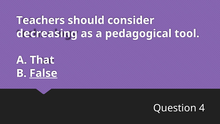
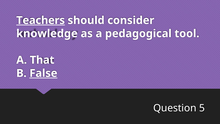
Teachers underline: none -> present (41, 20)
decreasing: decreasing -> knowledge (47, 33)
4: 4 -> 5 (202, 108)
